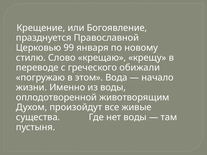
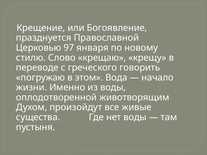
99: 99 -> 97 (69, 48)
обижали: обижали -> говорить (140, 68)
